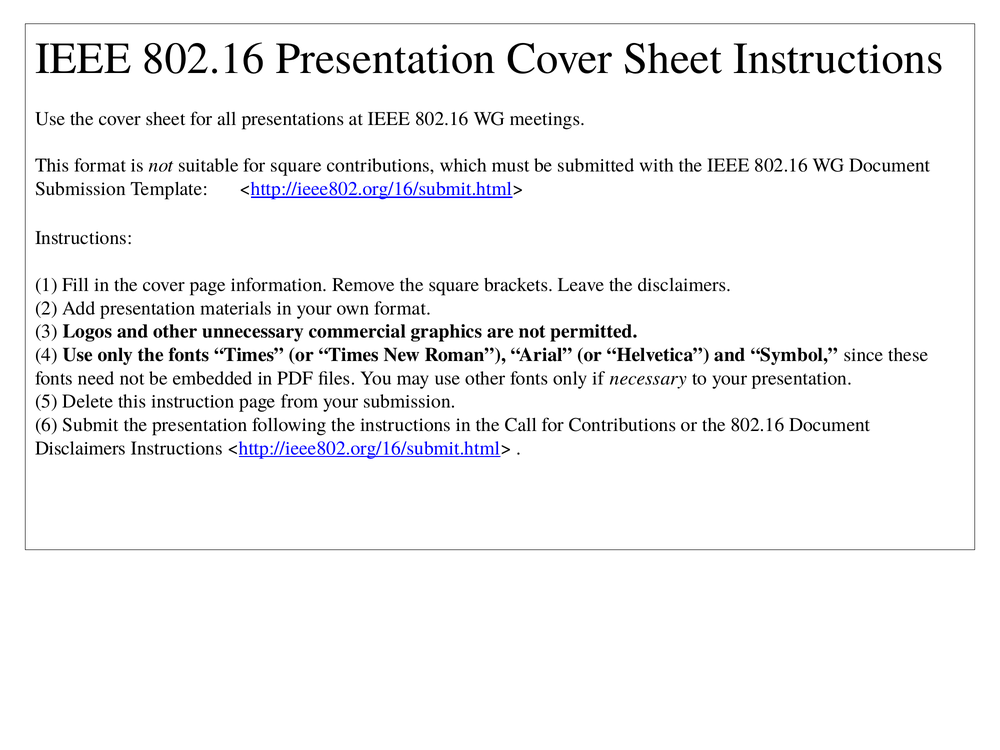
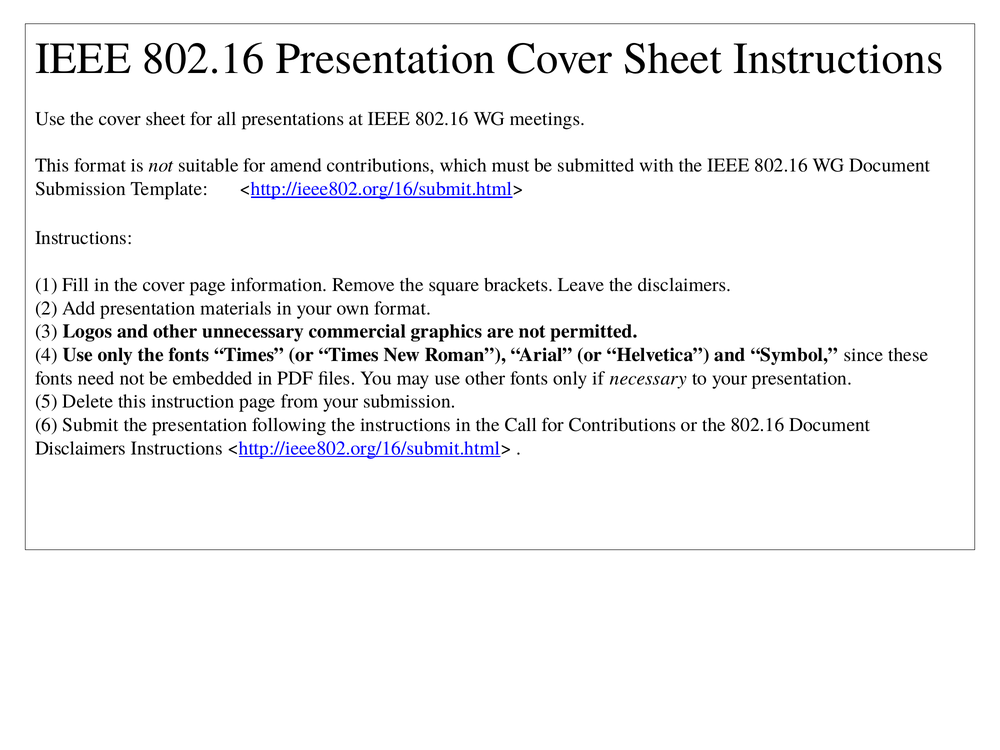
for square: square -> amend (296, 165)
